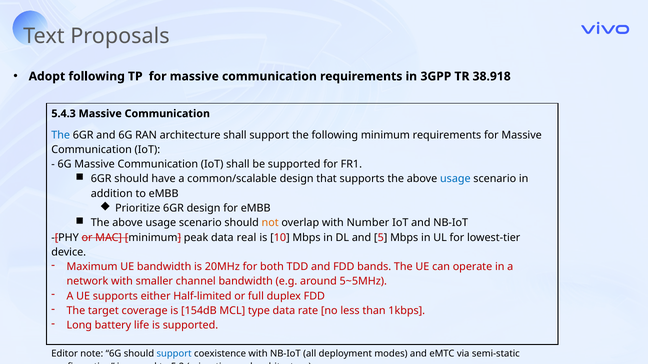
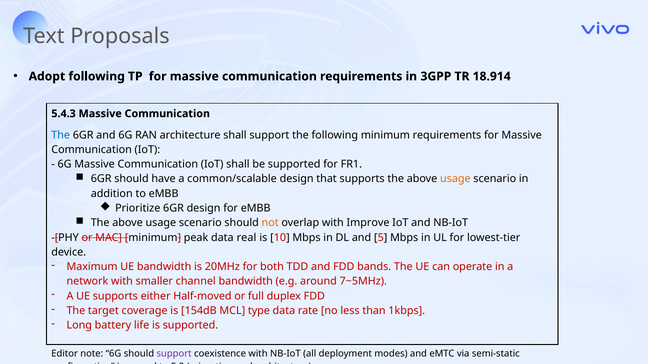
38.918: 38.918 -> 18.914 (492, 76)
usage colour: blue -> orange (455, 179)
Number: Number -> Improve (368, 223)
5~5MHz: 5~5MHz -> 7~5MHz (363, 282)
Half-limited: Half-limited -> Half-moved (202, 296)
support colour: blue -> purple (174, 354)
